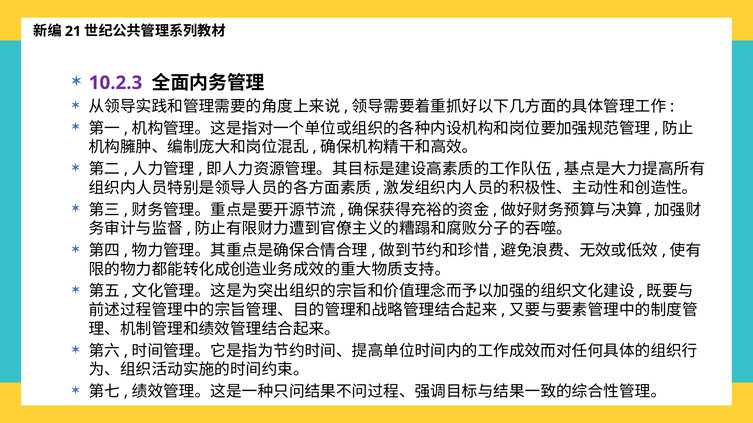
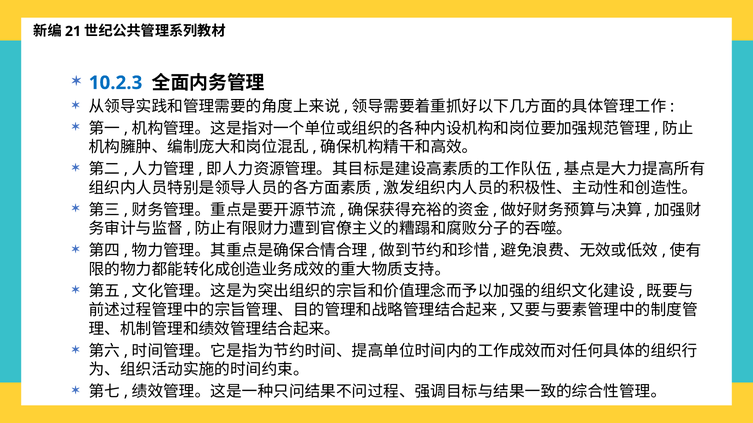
10.2.3 colour: purple -> blue (116, 83)
